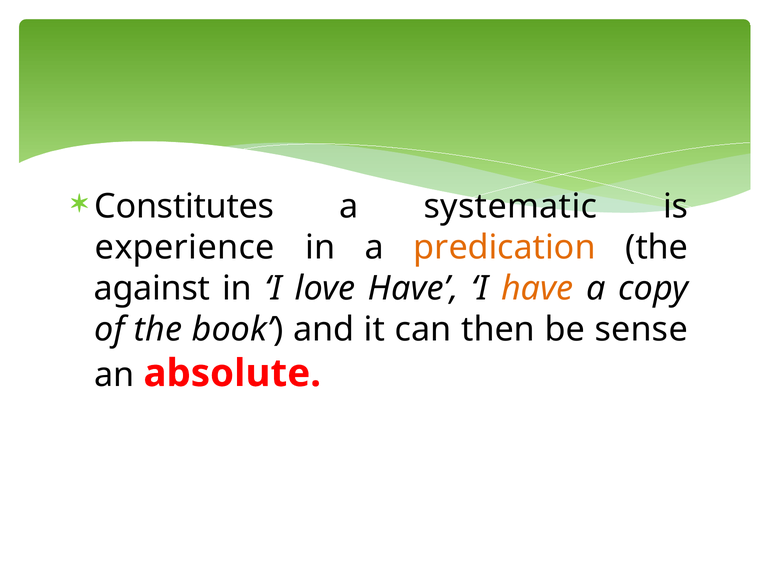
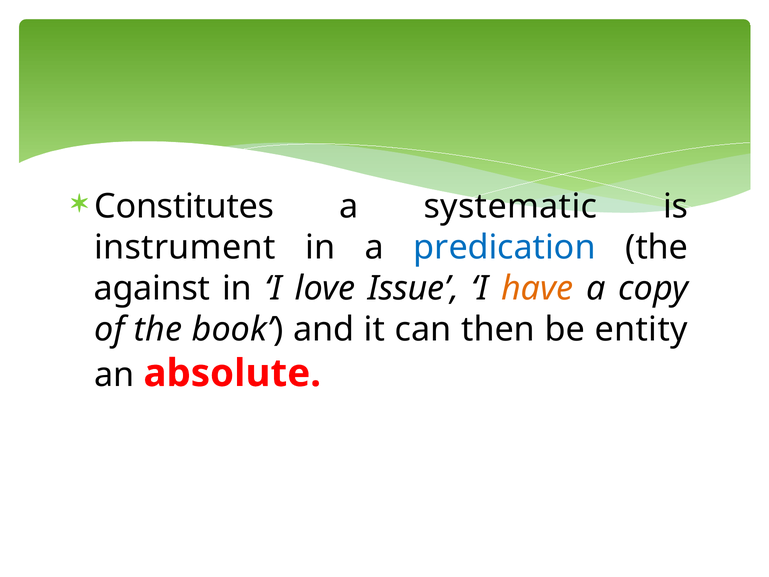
experience: experience -> instrument (185, 247)
predication colour: orange -> blue (505, 247)
love Have: Have -> Issue (413, 288)
sense: sense -> entity (641, 329)
